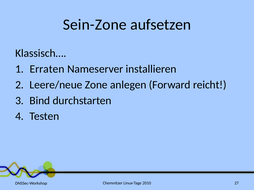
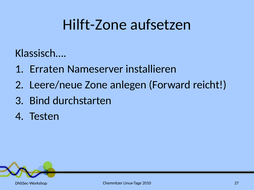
Sein-Zone: Sein-Zone -> Hilft-Zone (95, 25)
